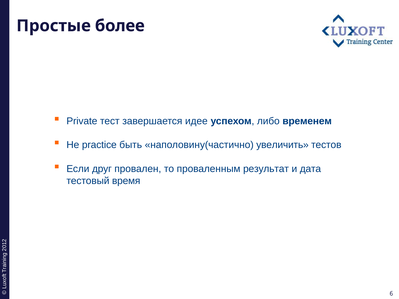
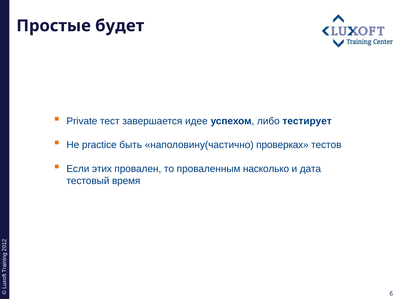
более: более -> будет (120, 26)
временем: временем -> тестирует (307, 121)
увеличить: увеличить -> проверках (282, 145)
друг: друг -> этих (102, 169)
результат: результат -> насколько (266, 169)
